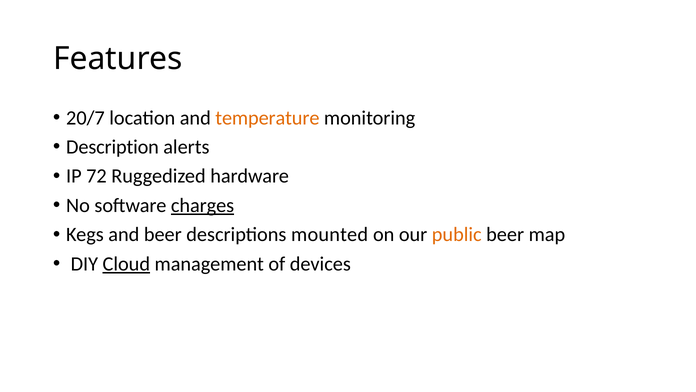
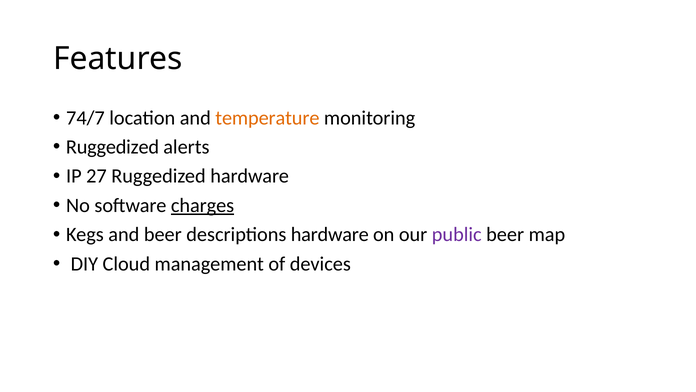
20/7: 20/7 -> 74/7 (85, 118)
Description: Description -> Ruggedized (113, 147)
72: 72 -> 27 (96, 176)
descriptions mounted: mounted -> hardware (330, 234)
public colour: orange -> purple (457, 234)
Cloud underline: present -> none (126, 264)
